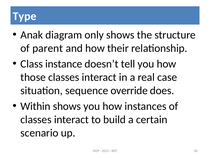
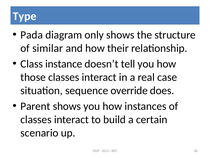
Anak: Anak -> Pada (32, 35)
parent: parent -> similar (48, 48)
Within: Within -> Parent (35, 106)
